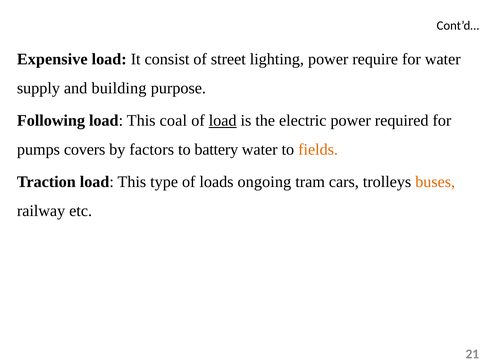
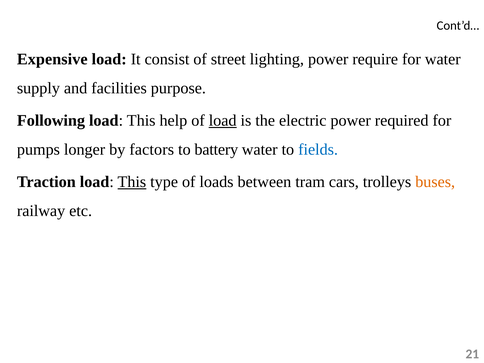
building: building -> facilities (119, 88)
coal: coal -> help (173, 121)
covers: covers -> longer (85, 150)
fields colour: orange -> blue (318, 150)
This underline: none -> present (132, 182)
ongoing: ongoing -> between (264, 182)
